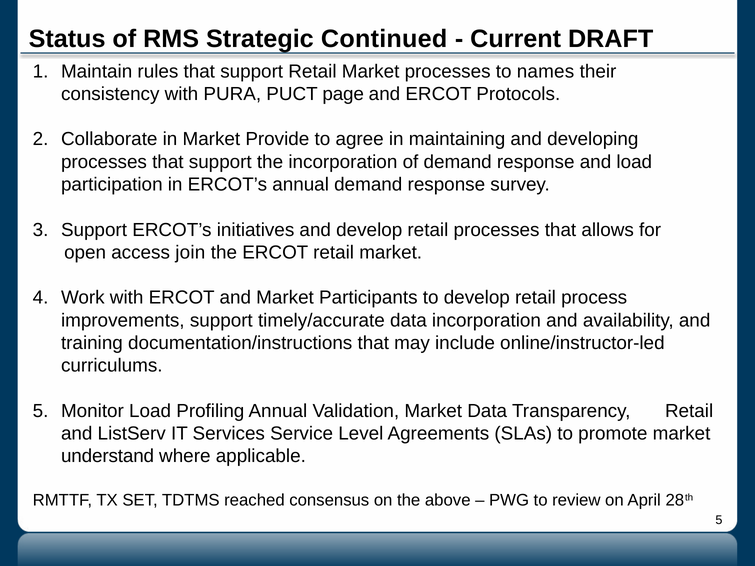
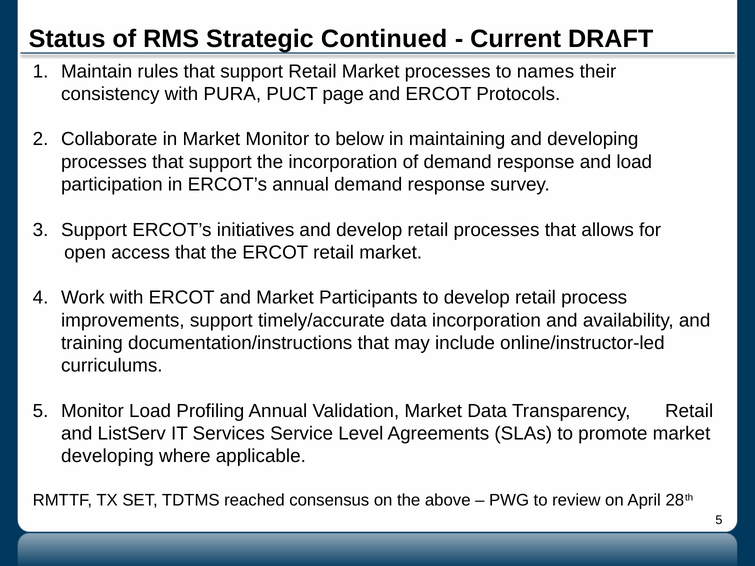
Market Provide: Provide -> Monitor (277, 139)
agree: agree -> below (360, 139)
access join: join -> that (190, 253)
understand: understand -> developing (107, 456)
